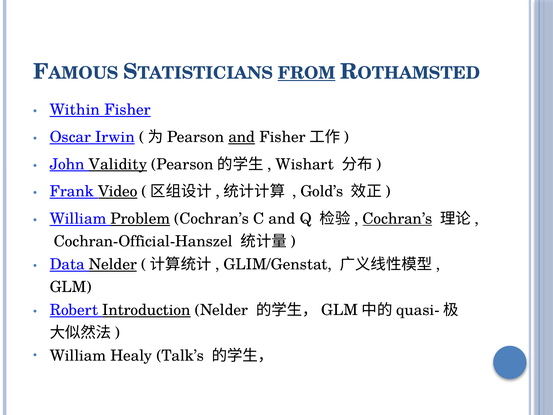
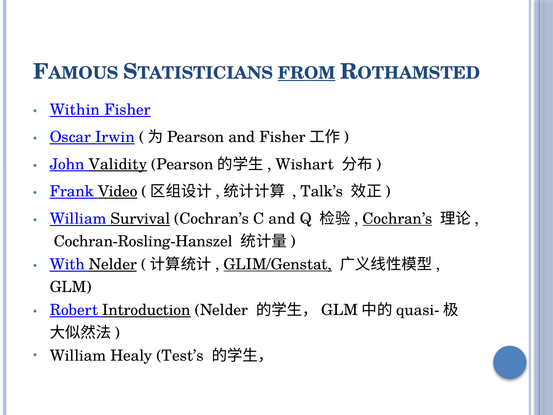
and underline: present -> none (242, 137)
Gold’s: Gold’s -> Talk’s (322, 191)
Problem: Problem -> Survival (140, 219)
Cochran-Official-Hanszel: Cochran-Official-Hanszel -> Cochran-Rosling-Hanszel (143, 241)
Data: Data -> With (67, 264)
GLIM/Genstat underline: none -> present (278, 264)
Talk’s: Talk’s -> Test’s (180, 356)
